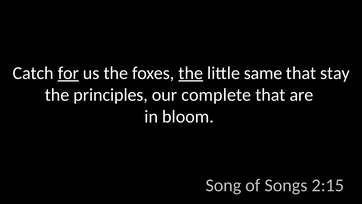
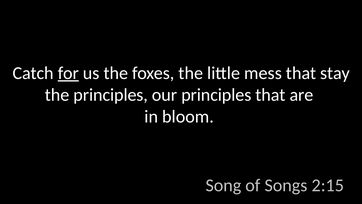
the underline: present -> none (191, 73)
same: same -> mess (263, 73)
our complete: complete -> principles (216, 95)
